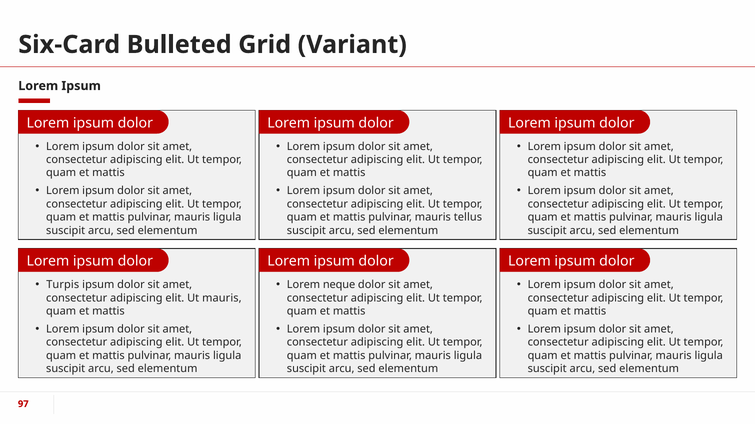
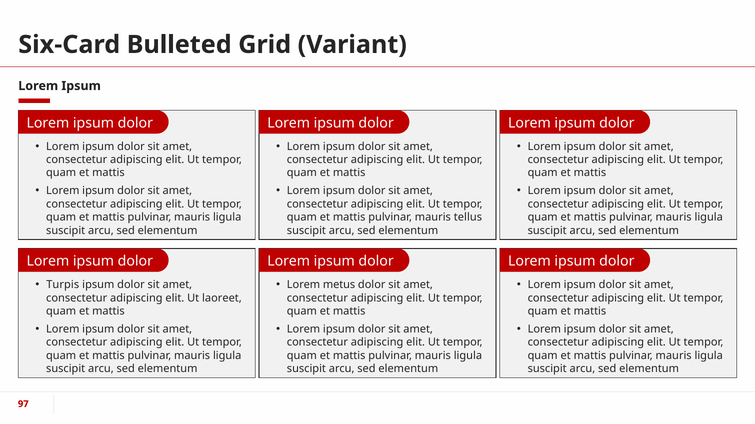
neque: neque -> metus (339, 285)
Ut mauris: mauris -> laoreet (222, 298)
